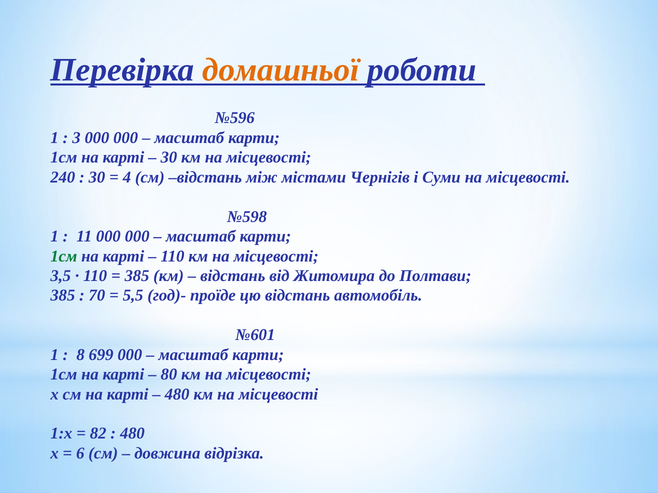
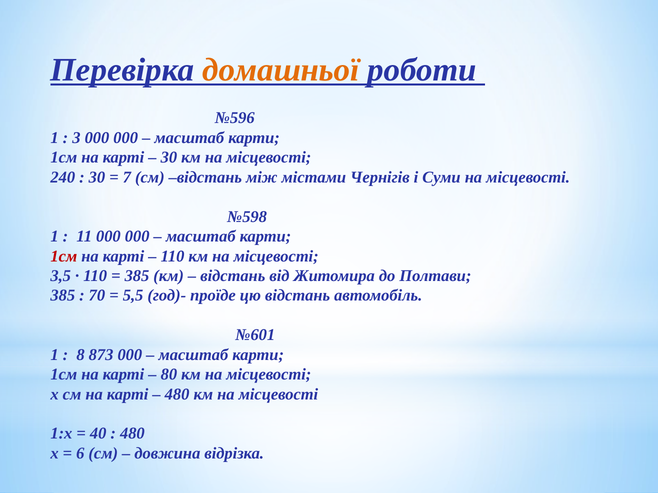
4: 4 -> 7 (127, 177)
1см colour: green -> red (64, 256)
699: 699 -> 873 (101, 355)
82: 82 -> 40 (98, 434)
